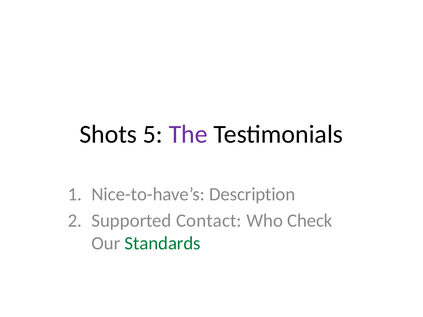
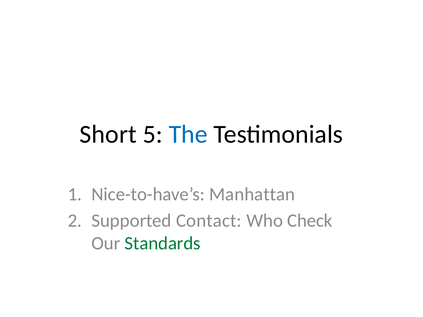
Shots: Shots -> Short (108, 134)
The colour: purple -> blue (188, 134)
Description: Description -> Manhattan (252, 195)
